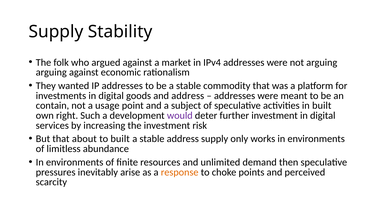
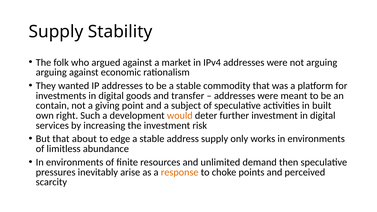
and address: address -> transfer (188, 96)
usage: usage -> giving (107, 106)
would colour: purple -> orange (180, 116)
to built: built -> edge (120, 139)
